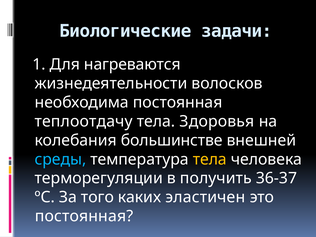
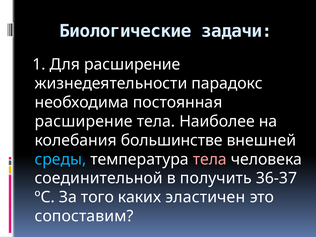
Для нагреваются: нагреваются -> расширение (132, 64)
волосков: волосков -> парадокс (227, 83)
теплоотдачу: теплоотдачу -> расширение (84, 121)
Здоровья: Здоровья -> Наиболее (217, 121)
тела colour: yellow -> pink (210, 159)
терморегуляции: терморегуляции -> соединительной (99, 178)
постоянная: постоянная -> сопоставим (84, 216)
